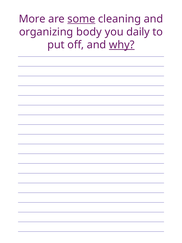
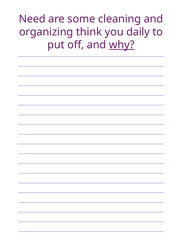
More: More -> Need (32, 19)
some underline: present -> none (81, 19)
body: body -> think (89, 32)
